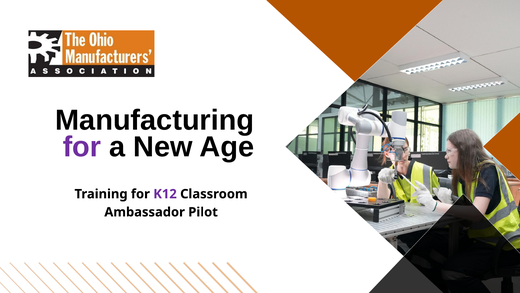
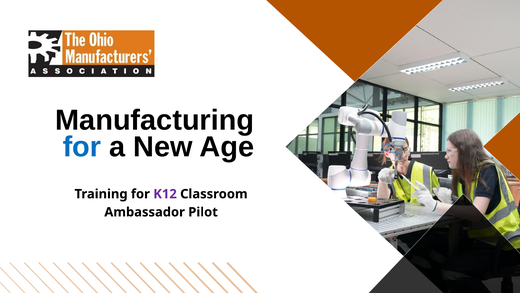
for colour: purple -> blue (82, 147)
